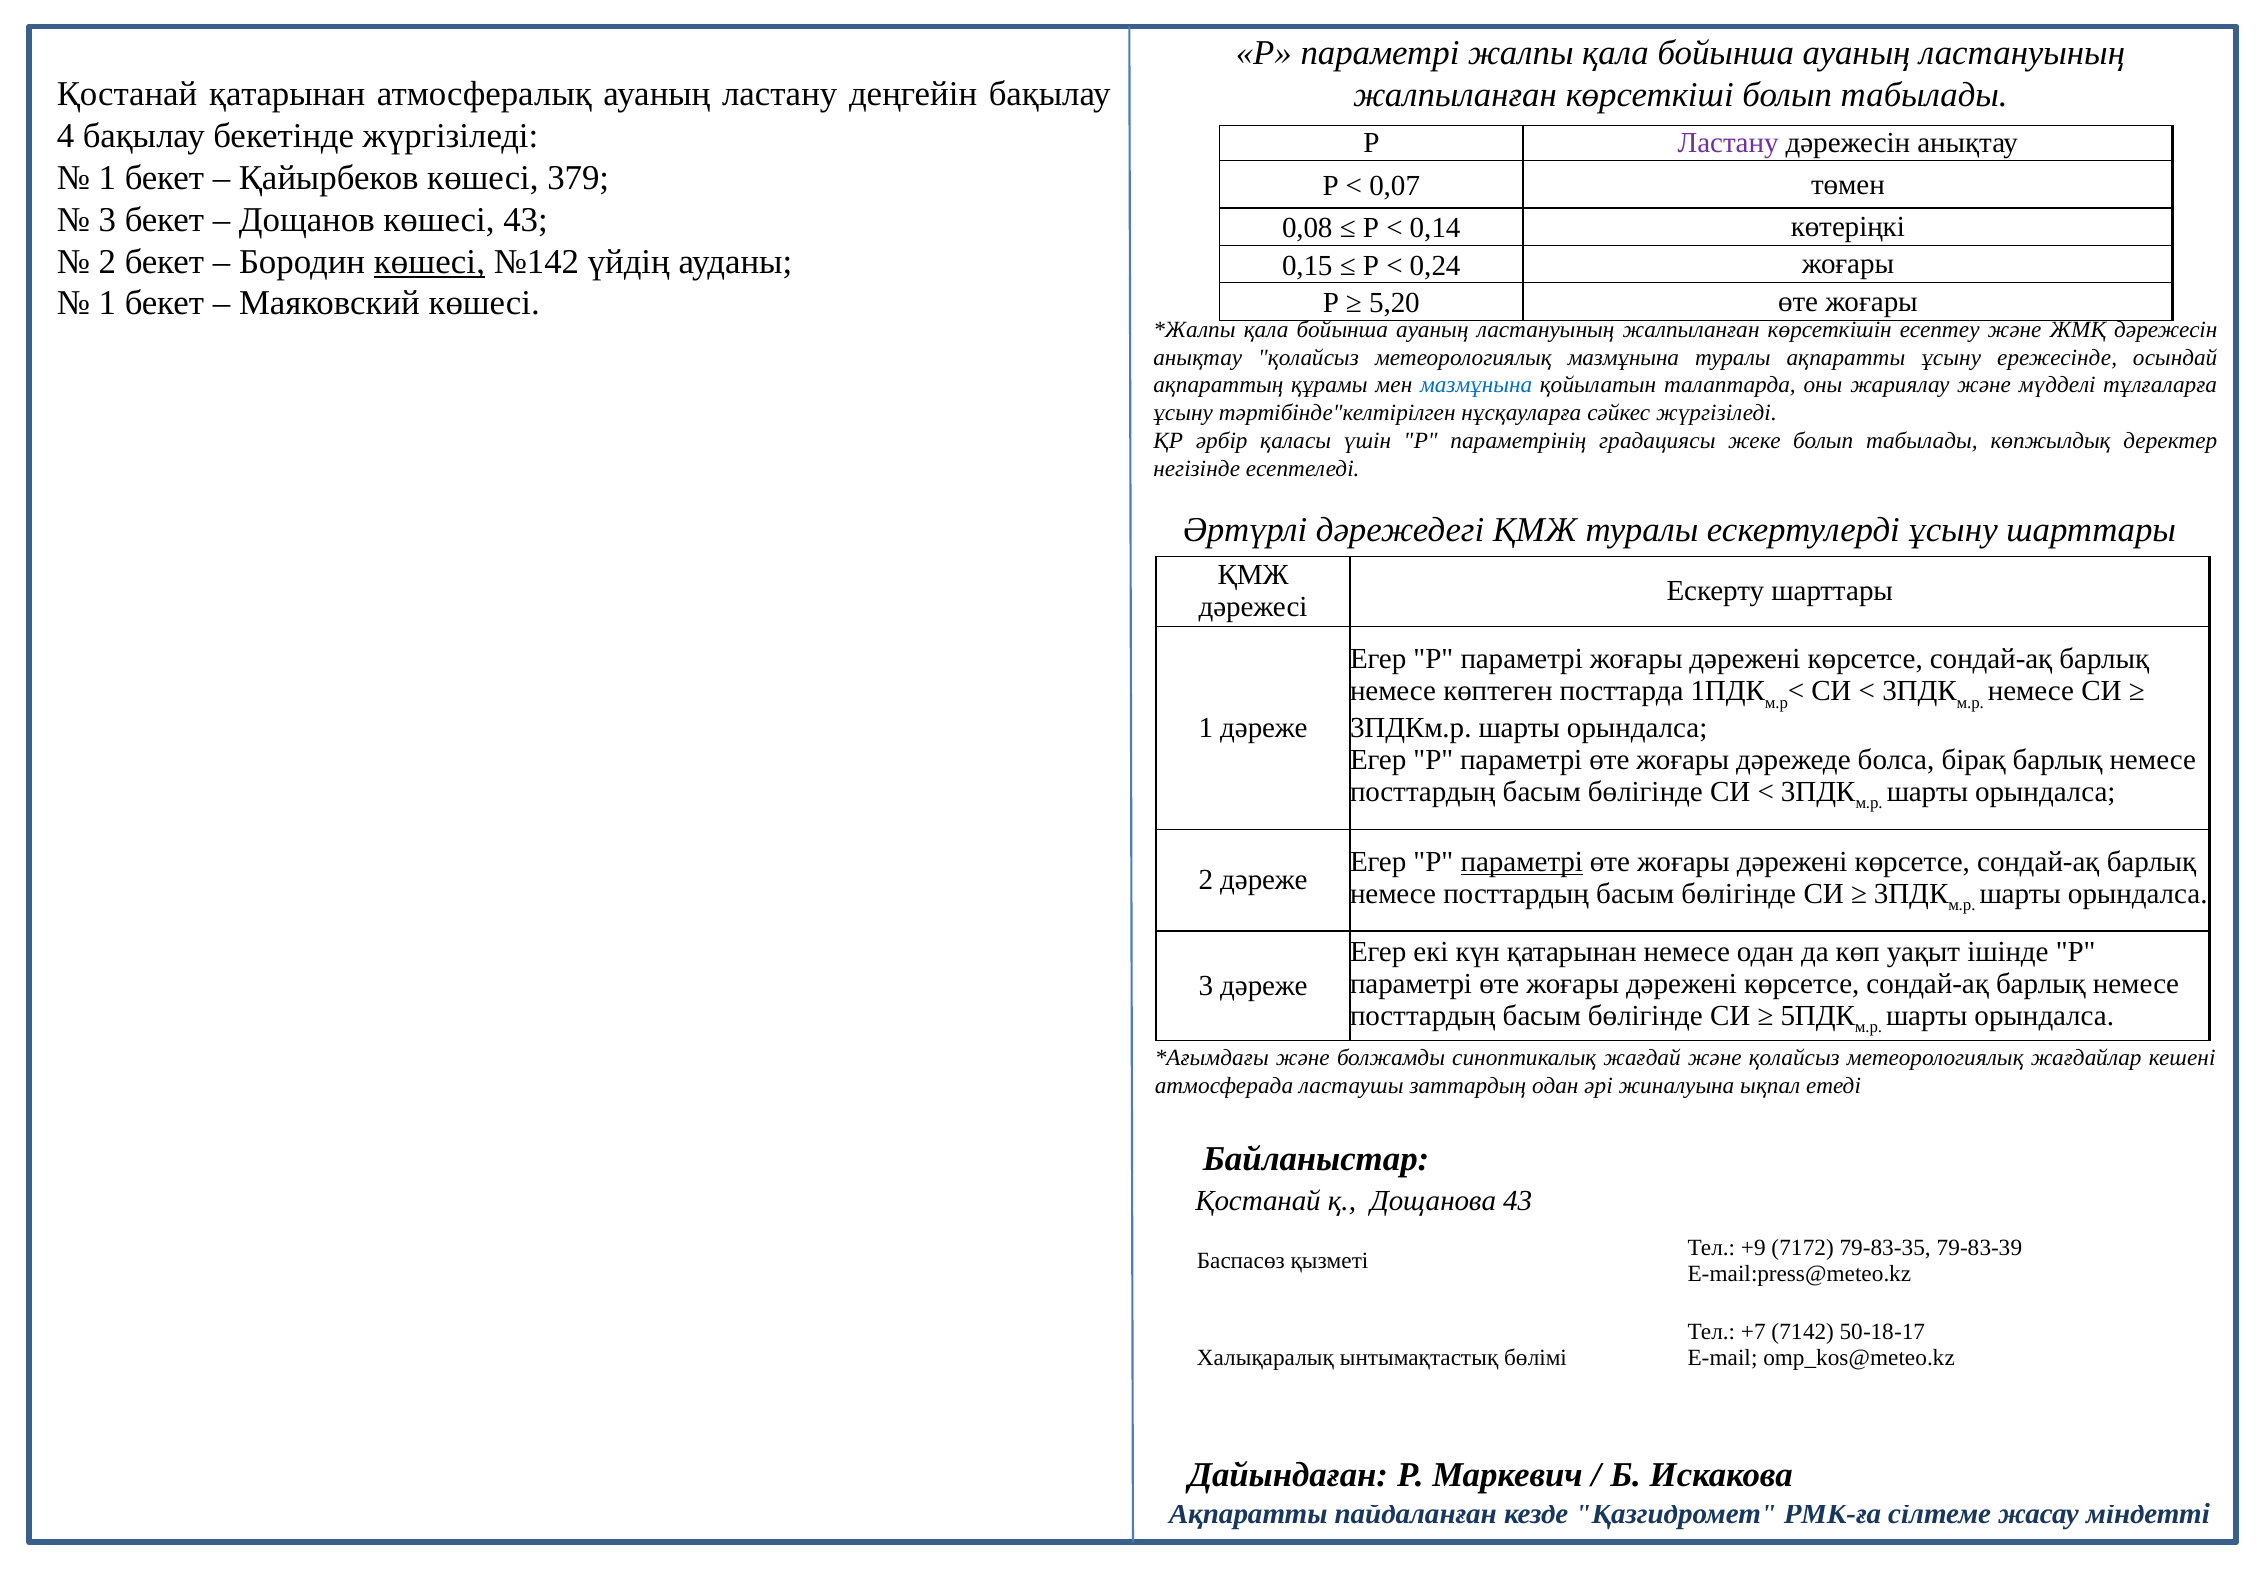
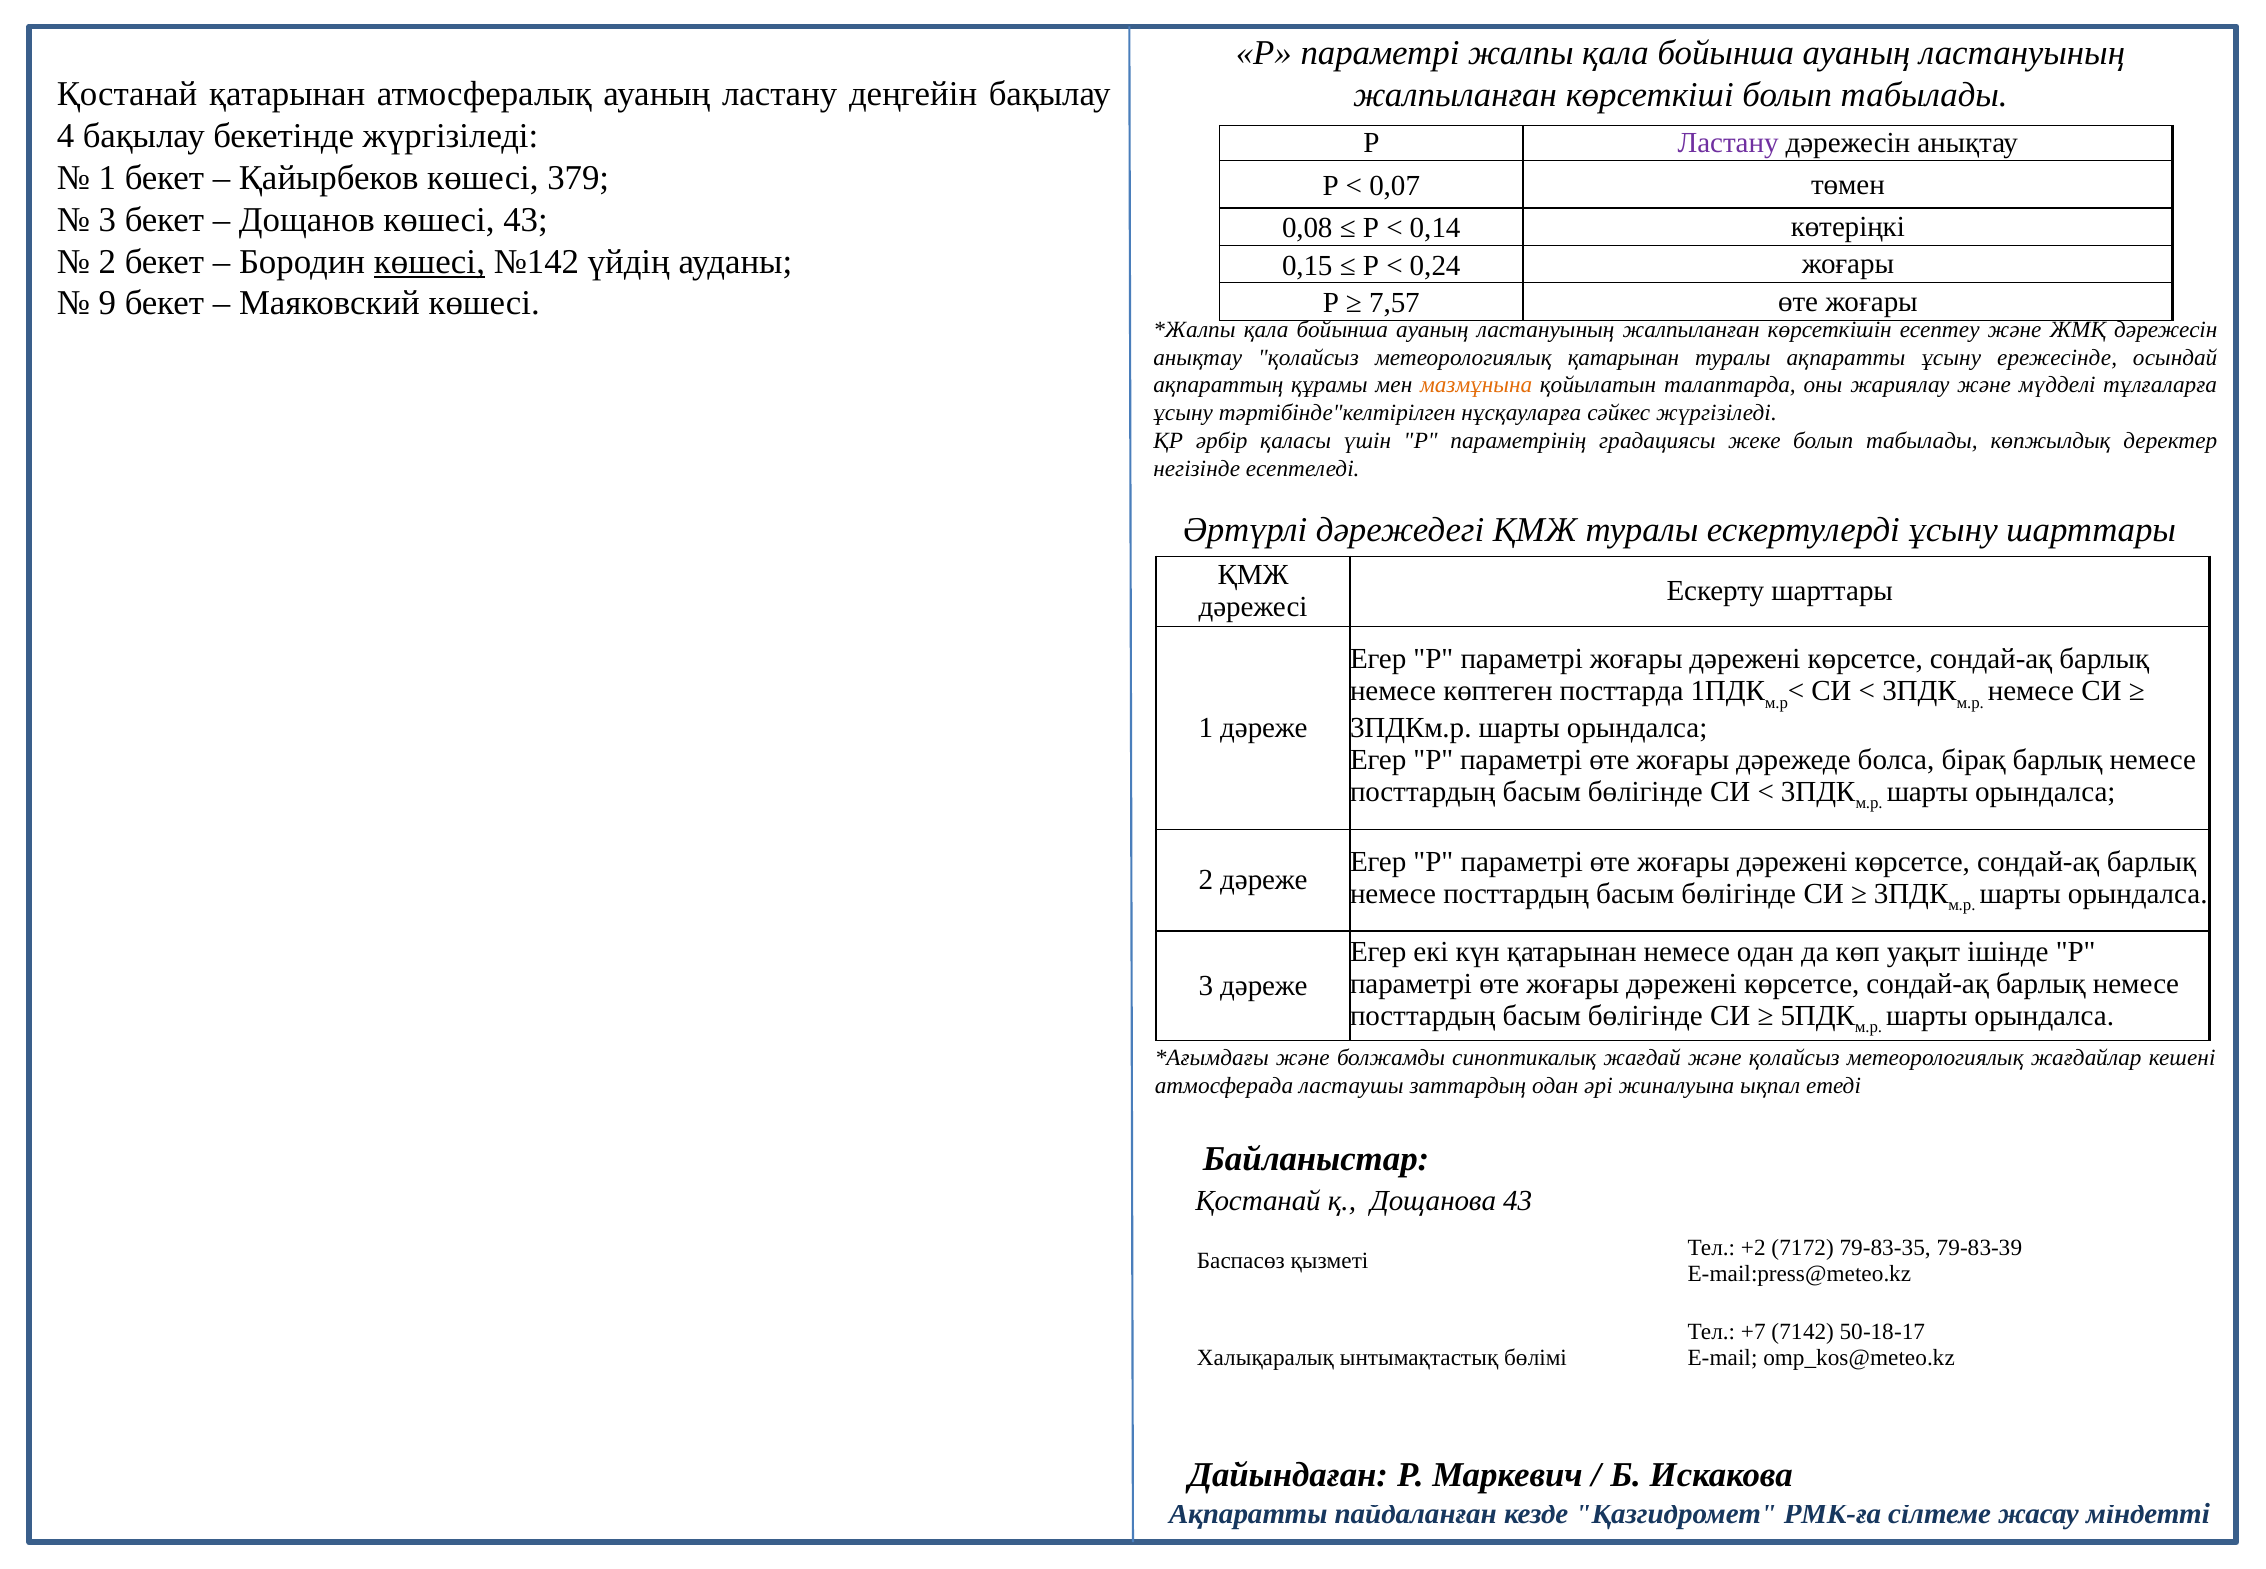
1: 1 -> 9 (107, 303)
5,20: 5,20 -> 7,57 (1394, 303)
метеорологиялық мазмұнына: мазмұнына -> қатарынан (1623, 357)
мазмұнына colour: blue -> orange (1476, 385)
параметрі underline: present -> none (1522, 862)
+9: +9 -> +2 (1753, 1248)
